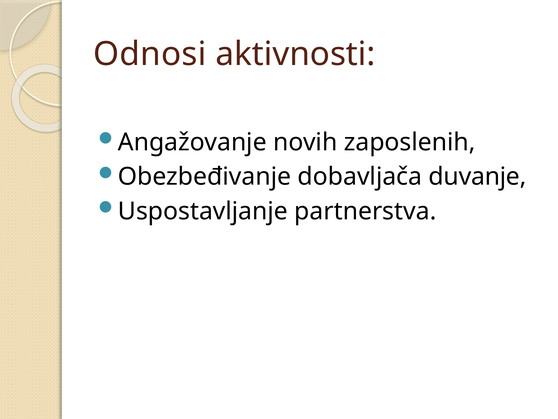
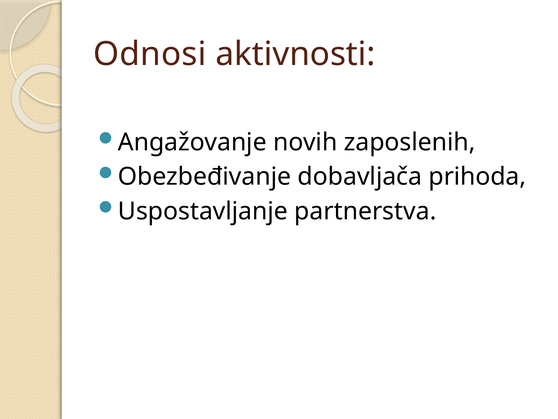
duvanje: duvanje -> prihoda (477, 177)
